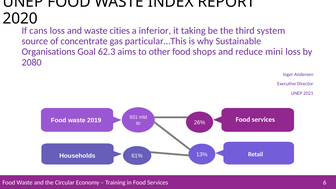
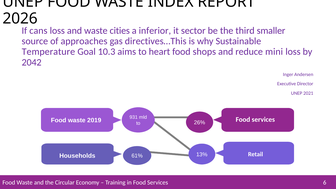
2020: 2020 -> 2026 (20, 18)
taking: taking -> sector (193, 31)
system: system -> smaller (271, 31)
concentrate: concentrate -> approaches (84, 41)
particular…This: particular…This -> directives…This (156, 41)
Organisations: Organisations -> Temperature (48, 52)
62.3: 62.3 -> 10.3 (107, 52)
other: other -> heart (159, 52)
2080: 2080 -> 2042 (32, 62)
